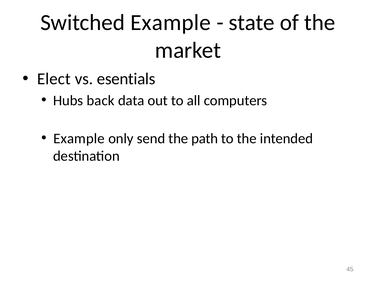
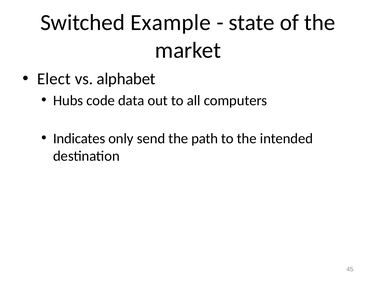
esentials: esentials -> alphabet (126, 79)
back: back -> code (101, 100)
Example: Example -> Indicates (79, 138)
